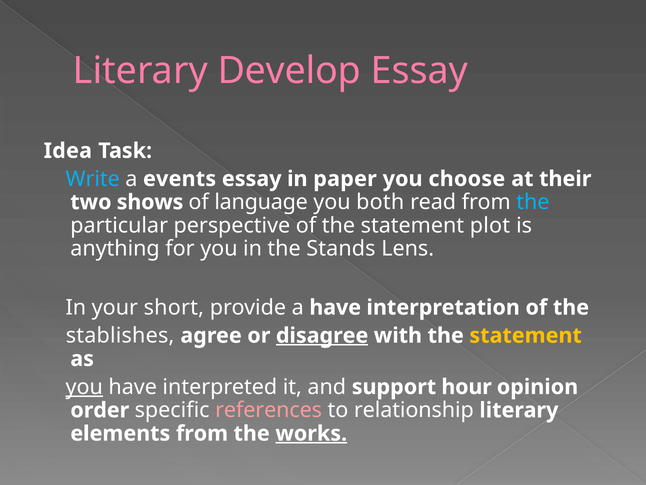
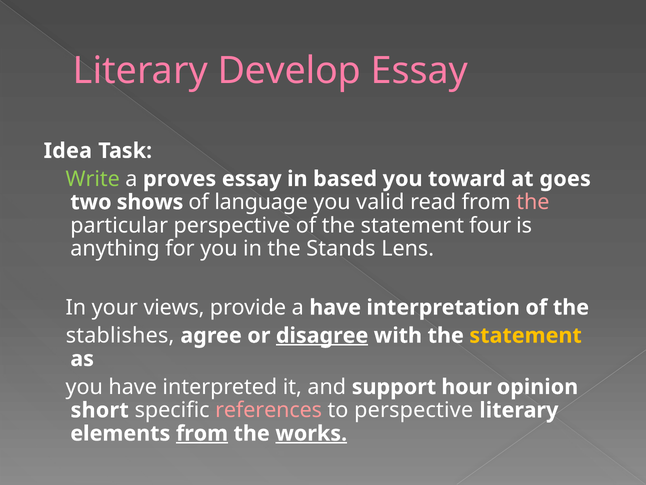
Write colour: light blue -> light green (93, 179)
events: events -> proves (180, 179)
paper: paper -> based (345, 179)
choose: choose -> toward (467, 179)
their: their -> goes (565, 179)
both: both -> valid (380, 202)
the colour: light blue -> pink (533, 202)
plot: plot -> four (490, 225)
short: short -> views (174, 307)
you underline: present -> none (84, 387)
order: order -> short (100, 410)
to relationship: relationship -> perspective (414, 410)
from underline: none -> present (202, 433)
